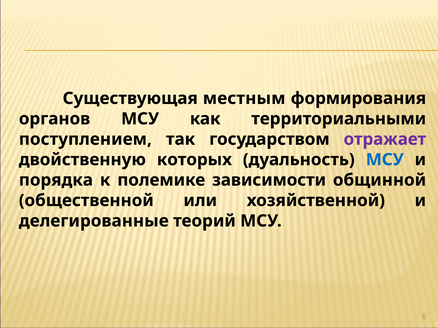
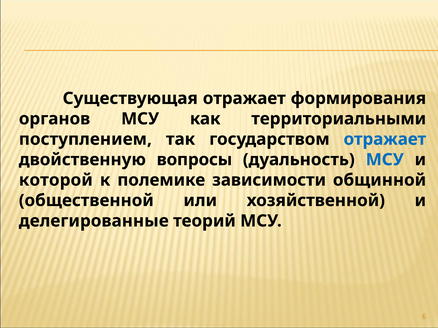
Существующая местным: местным -> отражает (244, 99)
отражает colour: purple -> blue (385, 139)
которых: которых -> вопросы (194, 160)
порядка: порядка -> которой (56, 180)
